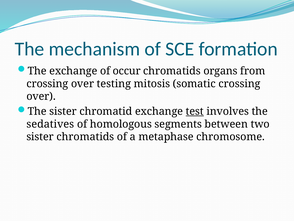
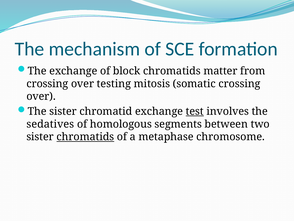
occur: occur -> block (127, 71)
organs: organs -> matter (220, 71)
chromatids underline: none -> present (85, 137)
